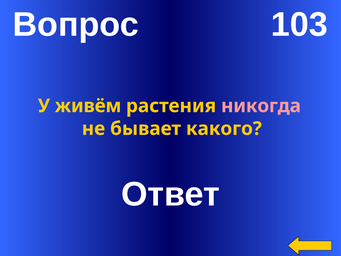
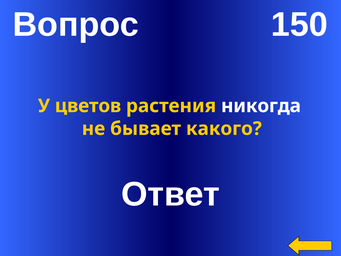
103: 103 -> 150 (299, 25)
живём: живём -> цветов (88, 106)
никогда colour: pink -> white (261, 106)
